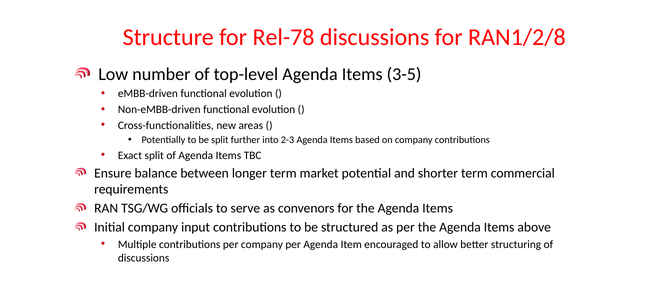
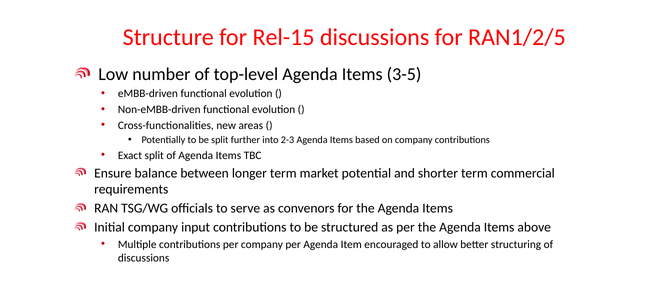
Rel-78: Rel-78 -> Rel-15 (284, 37)
RAN1/2/8: RAN1/2/8 -> RAN1/2/5 (517, 37)
